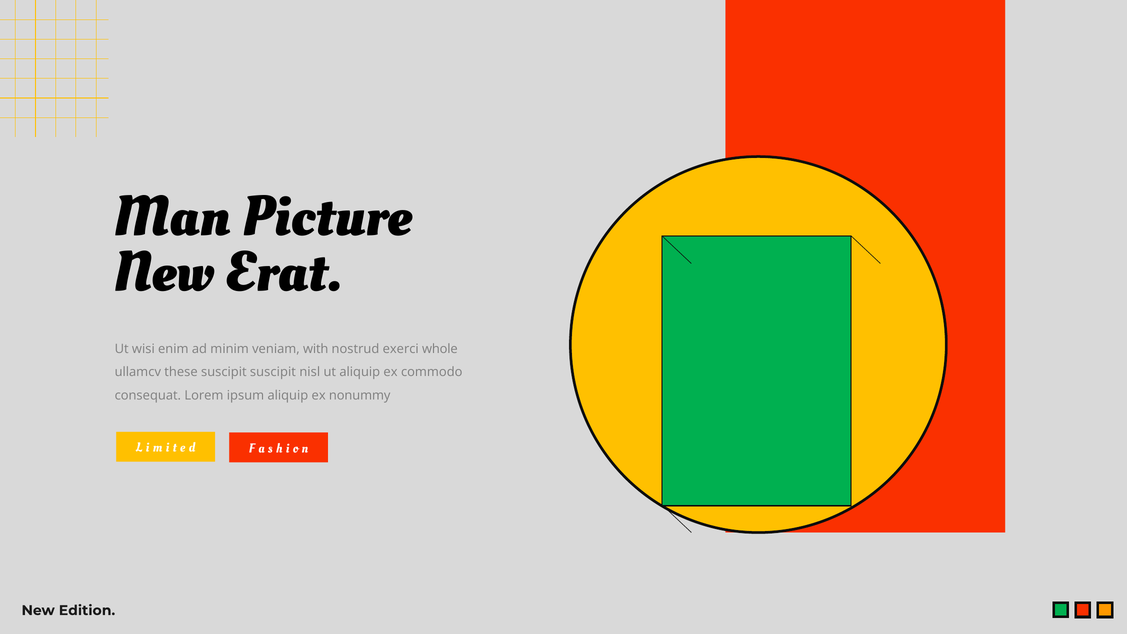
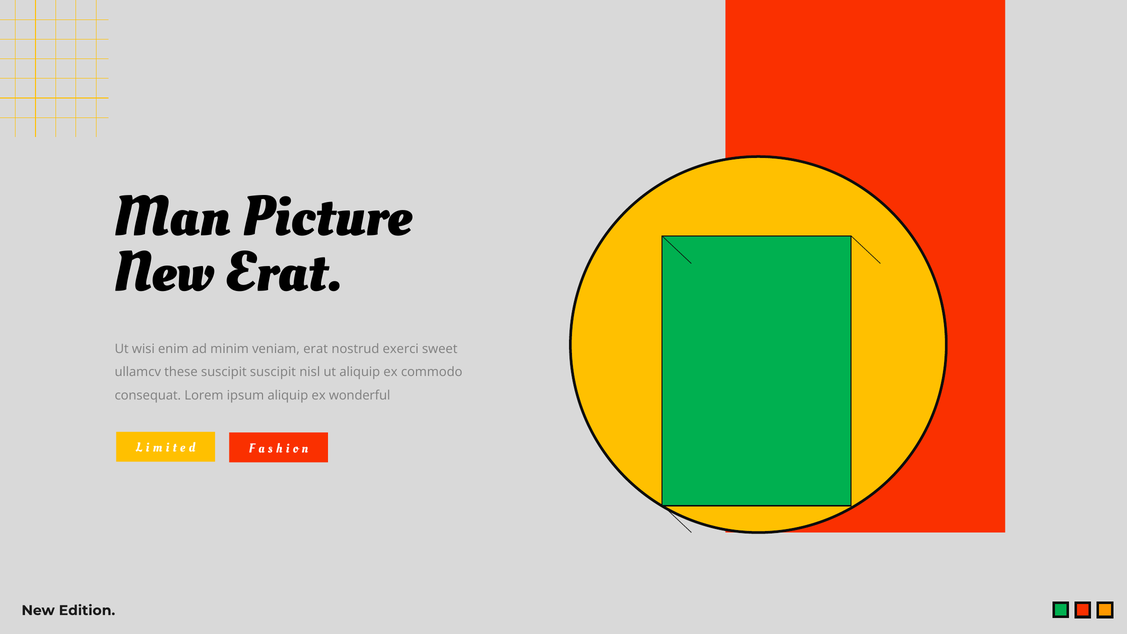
veniam with: with -> erat (316, 349)
whole: whole -> sweet (440, 349)
nonummy: nonummy -> wonderful (360, 395)
